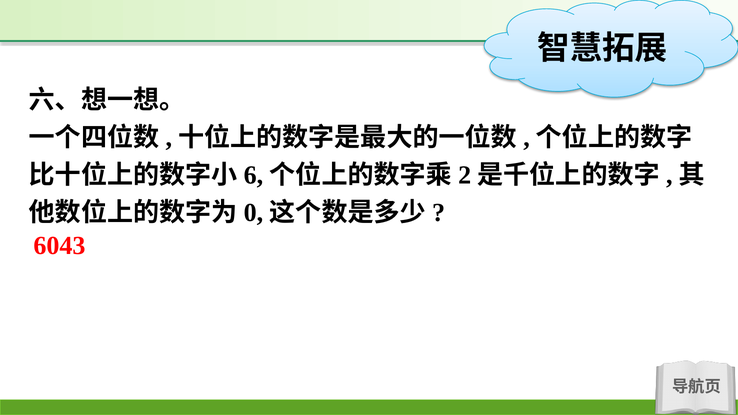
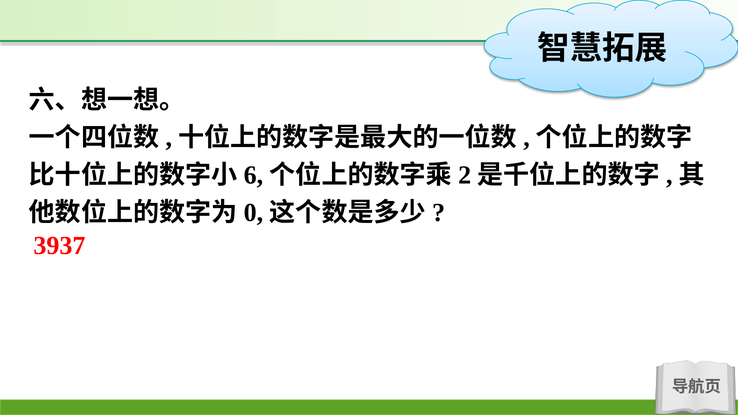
6043: 6043 -> 3937 (59, 246)
